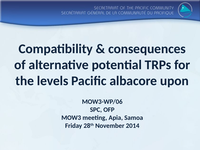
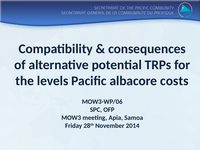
upon: upon -> costs (174, 81)
